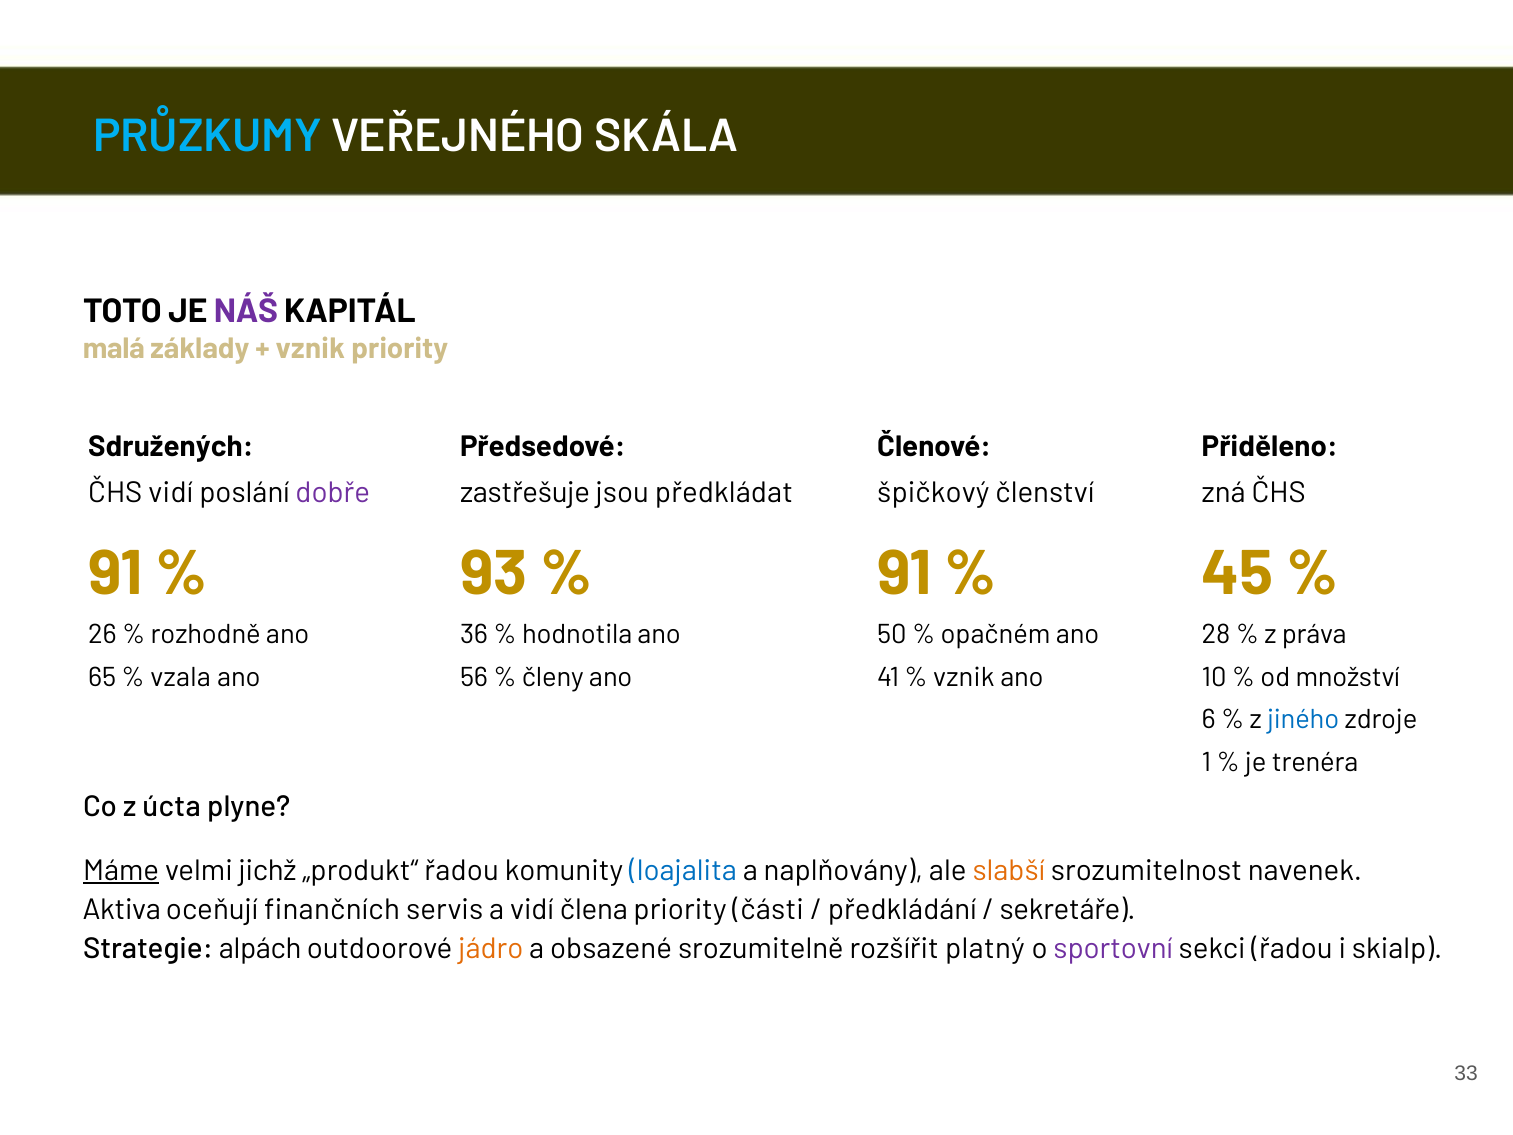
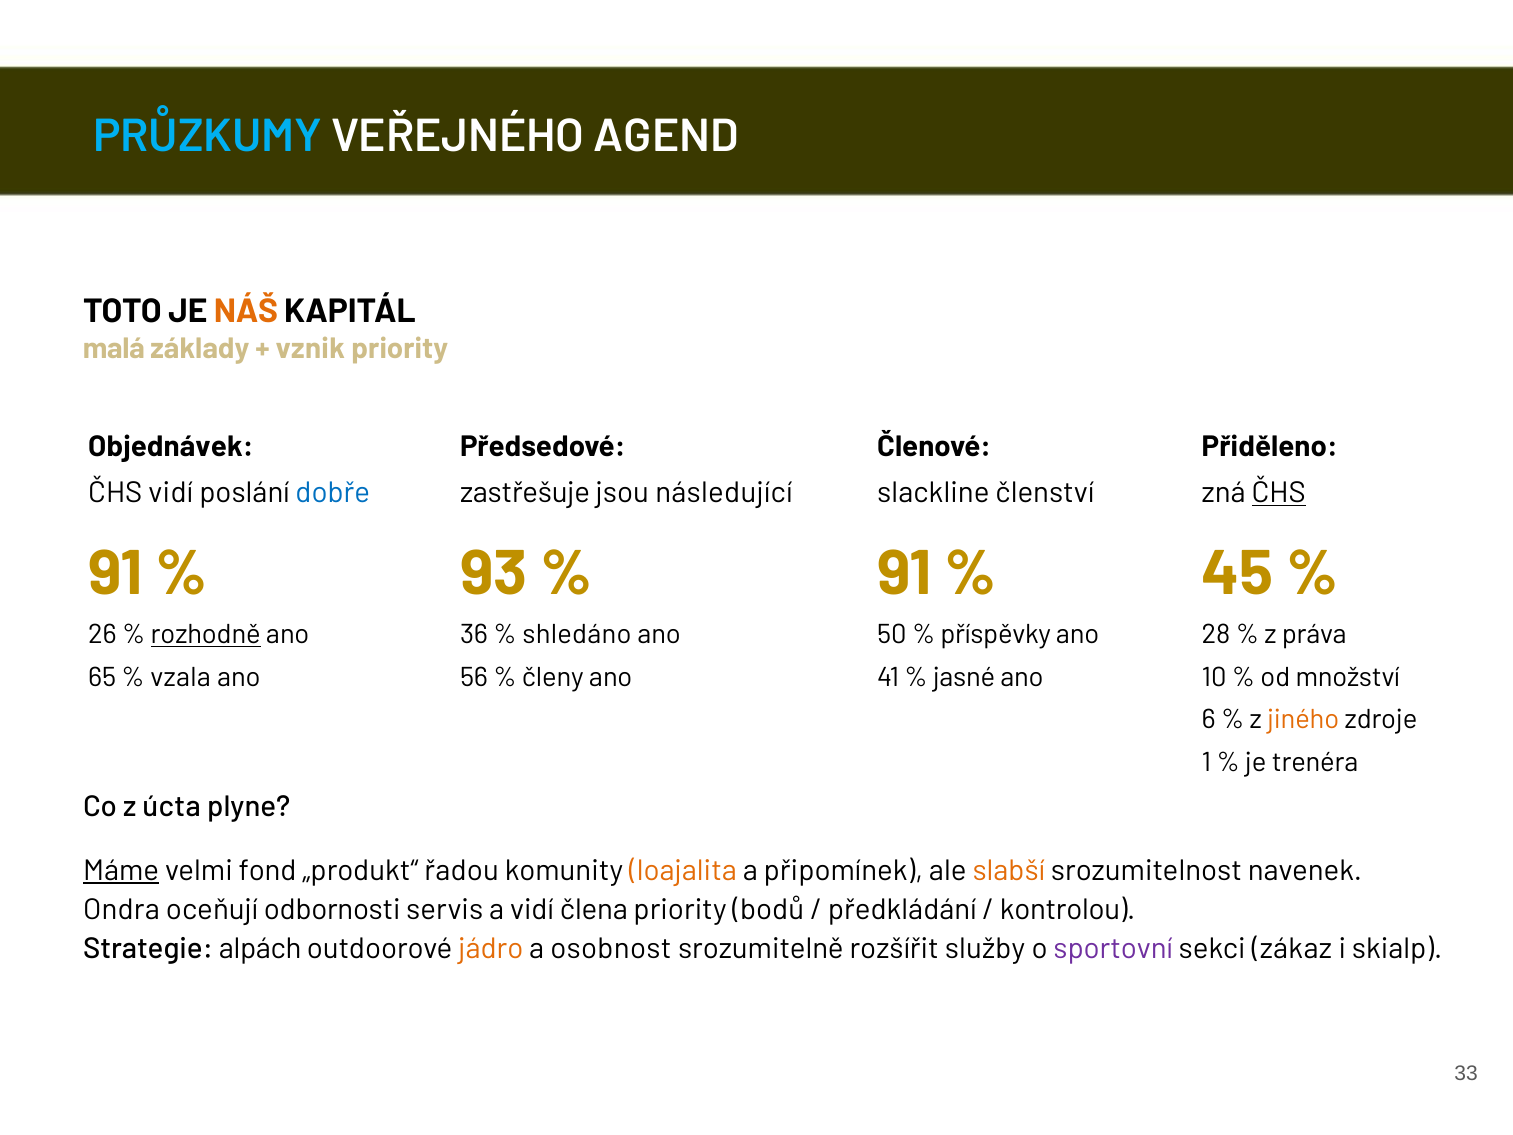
SKÁLA: SKÁLA -> AGEND (666, 136)
NÁŠ colour: purple -> orange (246, 311)
Sdružených: Sdružených -> Objednávek (171, 447)
dobře colour: purple -> blue (333, 493)
předkládat: předkládat -> následující (724, 493)
špičkový: špičkový -> slackline (933, 493)
ČHS underline: none -> present (1279, 493)
rozhodně underline: none -> present (206, 635)
hodnotila: hodnotila -> shledáno (577, 635)
opačném: opačném -> příspěvky (996, 635)
vznik: vznik -> jasné (964, 677)
jiného colour: blue -> orange (1303, 719)
jichž: jichž -> fond (268, 870)
loajalita colour: blue -> orange (683, 870)
naplňovány: naplňovány -> připomínek (843, 870)
Aktiva: Aktiva -> Ondra (122, 909)
finančních: finančních -> odbornosti (332, 909)
části: části -> bodů (768, 909)
sekretáře: sekretáře -> kontrolou (1068, 909)
obsazené: obsazené -> osobnost (611, 948)
platný: platný -> služby (985, 948)
sekci řadou: řadou -> zákaz (1292, 948)
